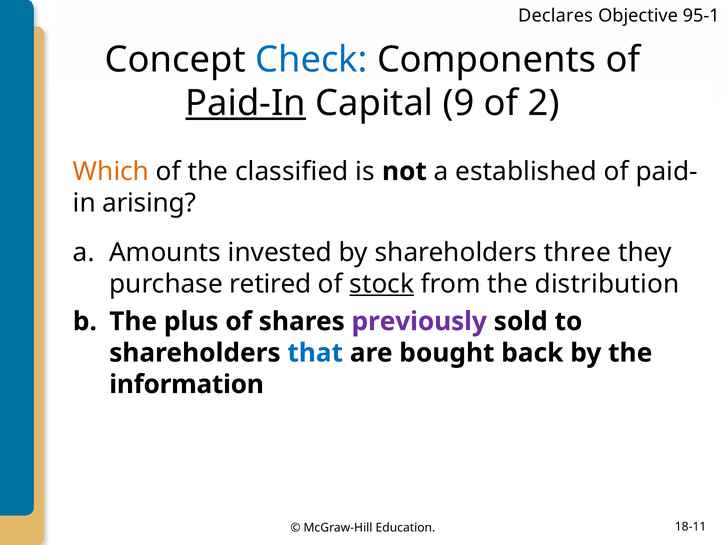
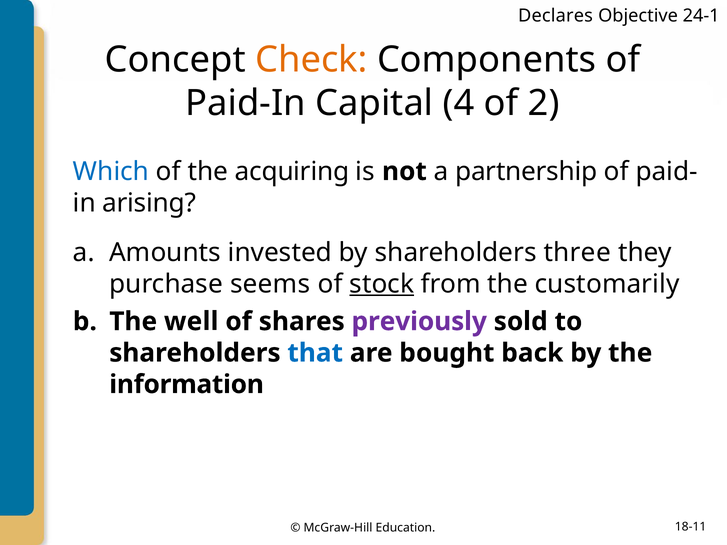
95-1: 95-1 -> 24-1 (701, 16)
Check colour: blue -> orange (311, 60)
Paid-In underline: present -> none (246, 103)
9: 9 -> 4 (459, 103)
Which colour: orange -> blue (111, 171)
classified: classified -> acquiring (292, 171)
established: established -> partnership (526, 171)
retired: retired -> seems (270, 284)
distribution: distribution -> customarily (607, 284)
plus: plus -> well (191, 322)
